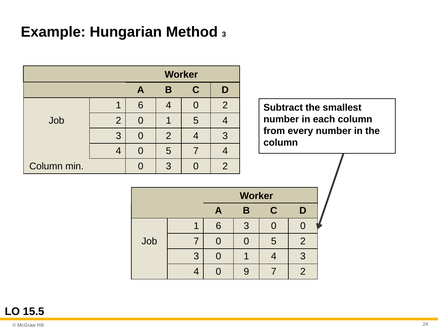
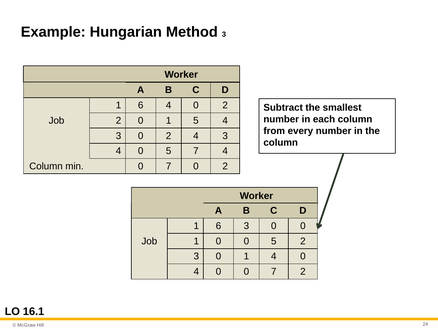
min 0 3: 3 -> 7 (169, 166)
Job 7: 7 -> 1 (196, 241)
1 4 3: 3 -> 0 (303, 256)
4 0 9: 9 -> 0 (246, 271)
15.5: 15.5 -> 16.1 (34, 311)
